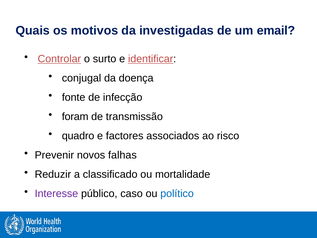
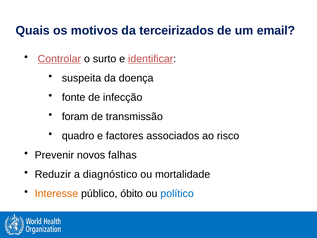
investigadas: investigadas -> terceirizados (177, 30)
conjugal: conjugal -> suspeita (82, 78)
classificado: classificado -> diagnóstico (110, 174)
Interesse colour: purple -> orange (56, 193)
caso: caso -> óbito (132, 193)
